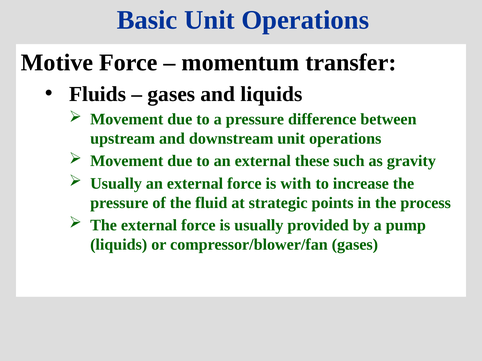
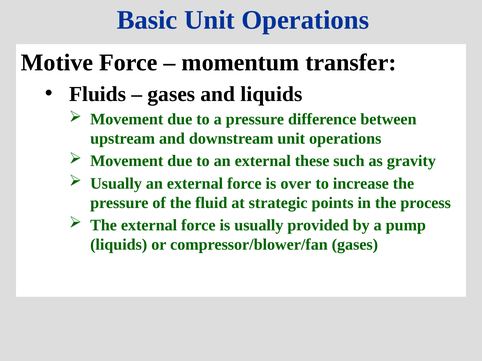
with: with -> over (296, 184)
